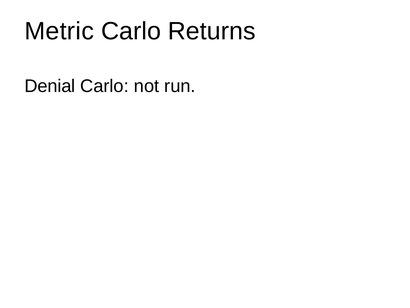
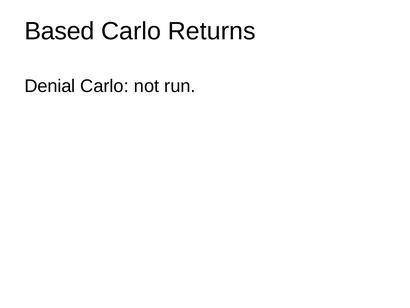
Metric: Metric -> Based (59, 31)
